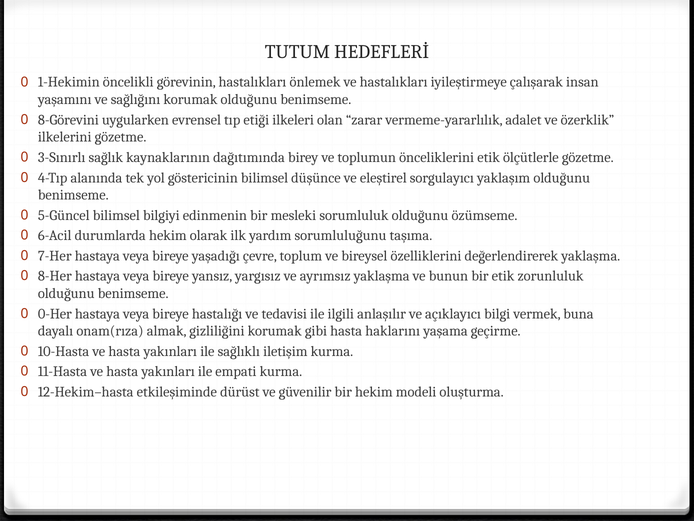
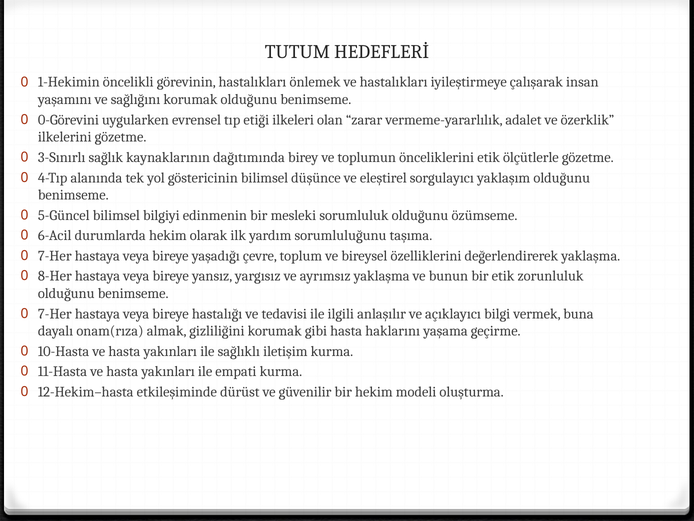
8-Görevini: 8-Görevini -> 0-Görevini (68, 120)
0-Her: 0-Her -> 7-Her (55, 313)
